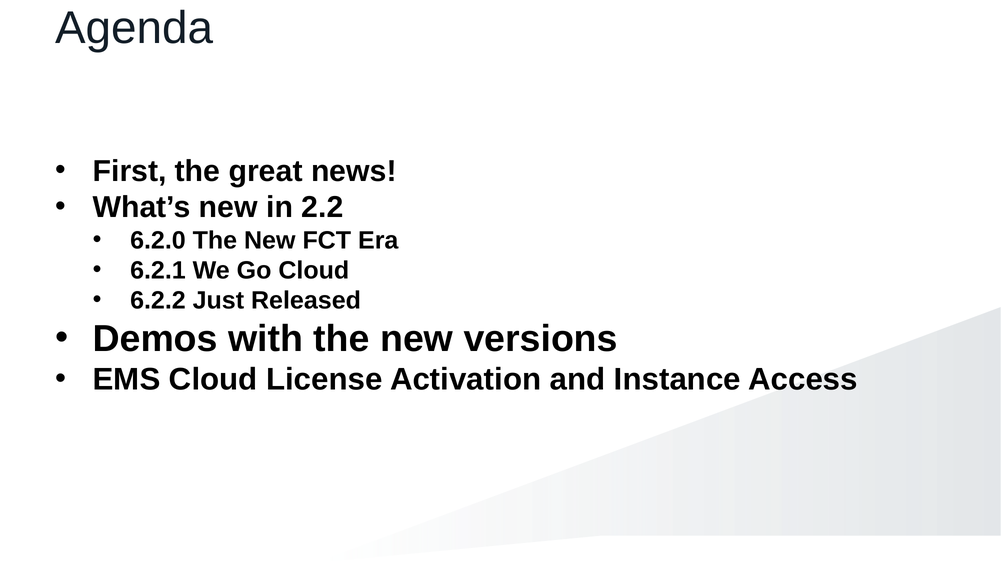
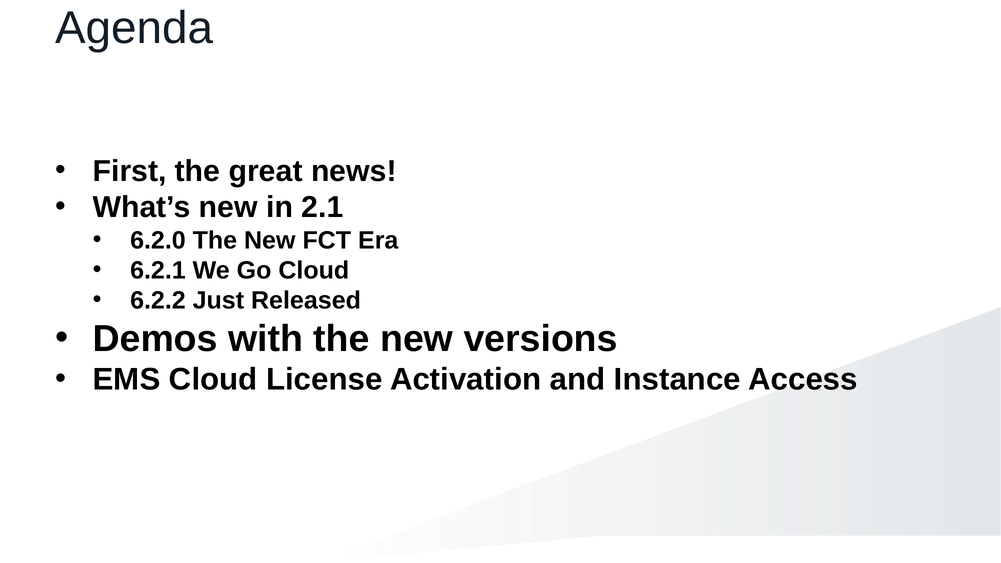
2.2: 2.2 -> 2.1 (322, 208)
